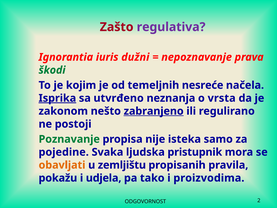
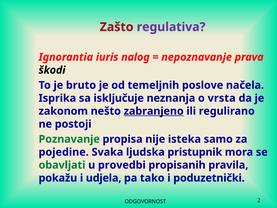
dužni: dužni -> nalog (135, 57)
škodi colour: green -> black (52, 70)
kojim: kojim -> bruto (81, 85)
nesreće: nesreće -> poslove (203, 85)
Isprika underline: present -> none (57, 98)
utvrđeno: utvrđeno -> isključuje (119, 98)
obavljati colour: orange -> green (62, 165)
zemljištu: zemljištu -> provedbi (122, 165)
proizvodima: proizvodima -> poduzetnički (209, 178)
